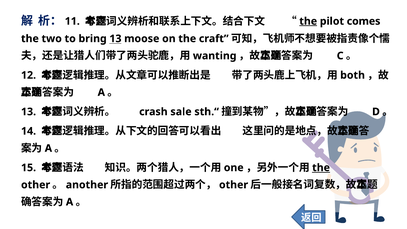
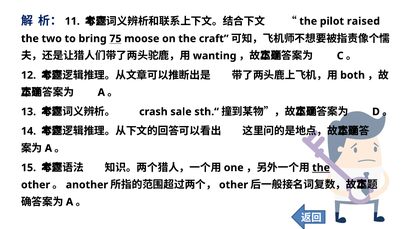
the underline: present -> none (308, 21)
comes: comes -> raised (363, 21)
bring 13: 13 -> 75 (115, 39)
